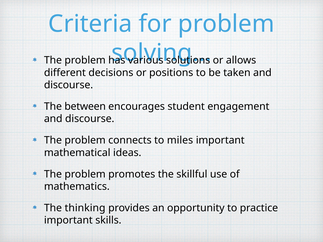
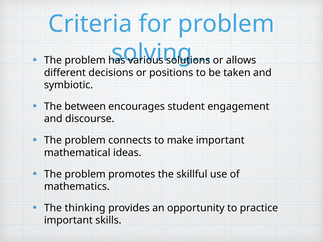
discourse: discourse -> symbiotic (69, 85)
miles: miles -> make (180, 140)
